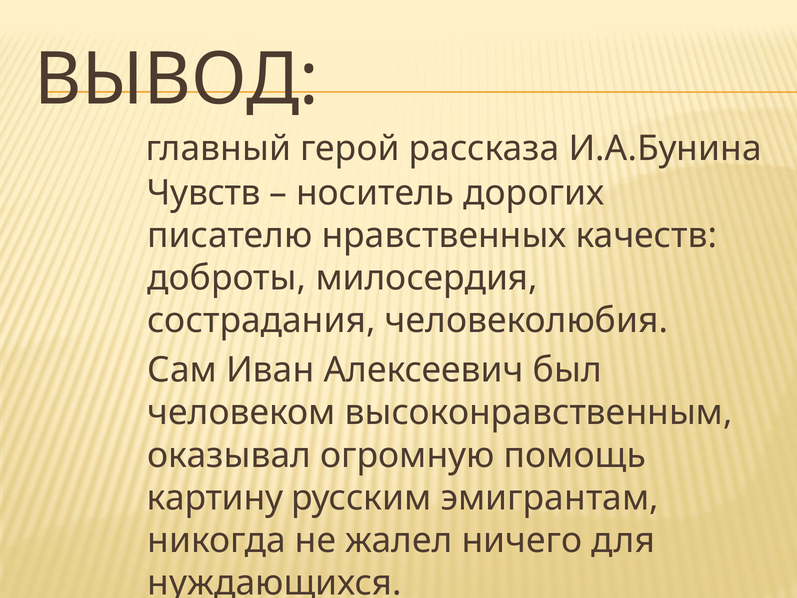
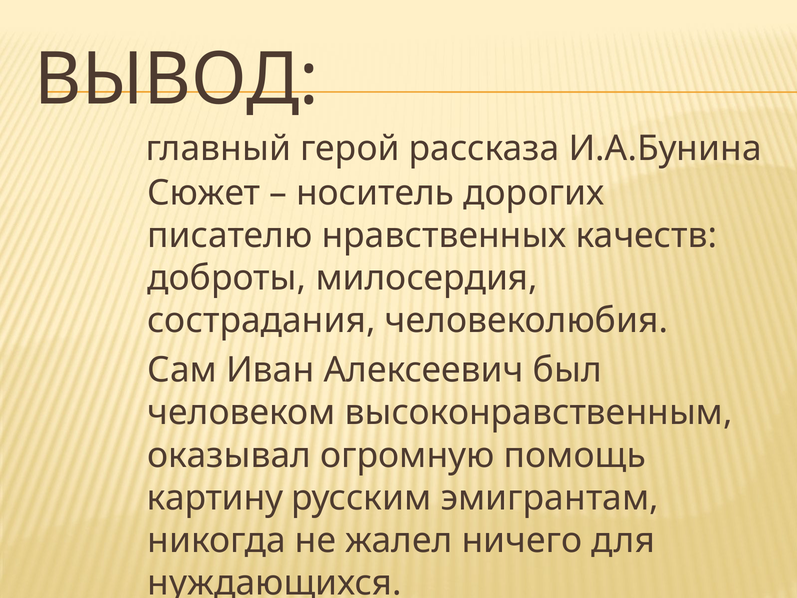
Чувств: Чувств -> Сюжет (204, 193)
